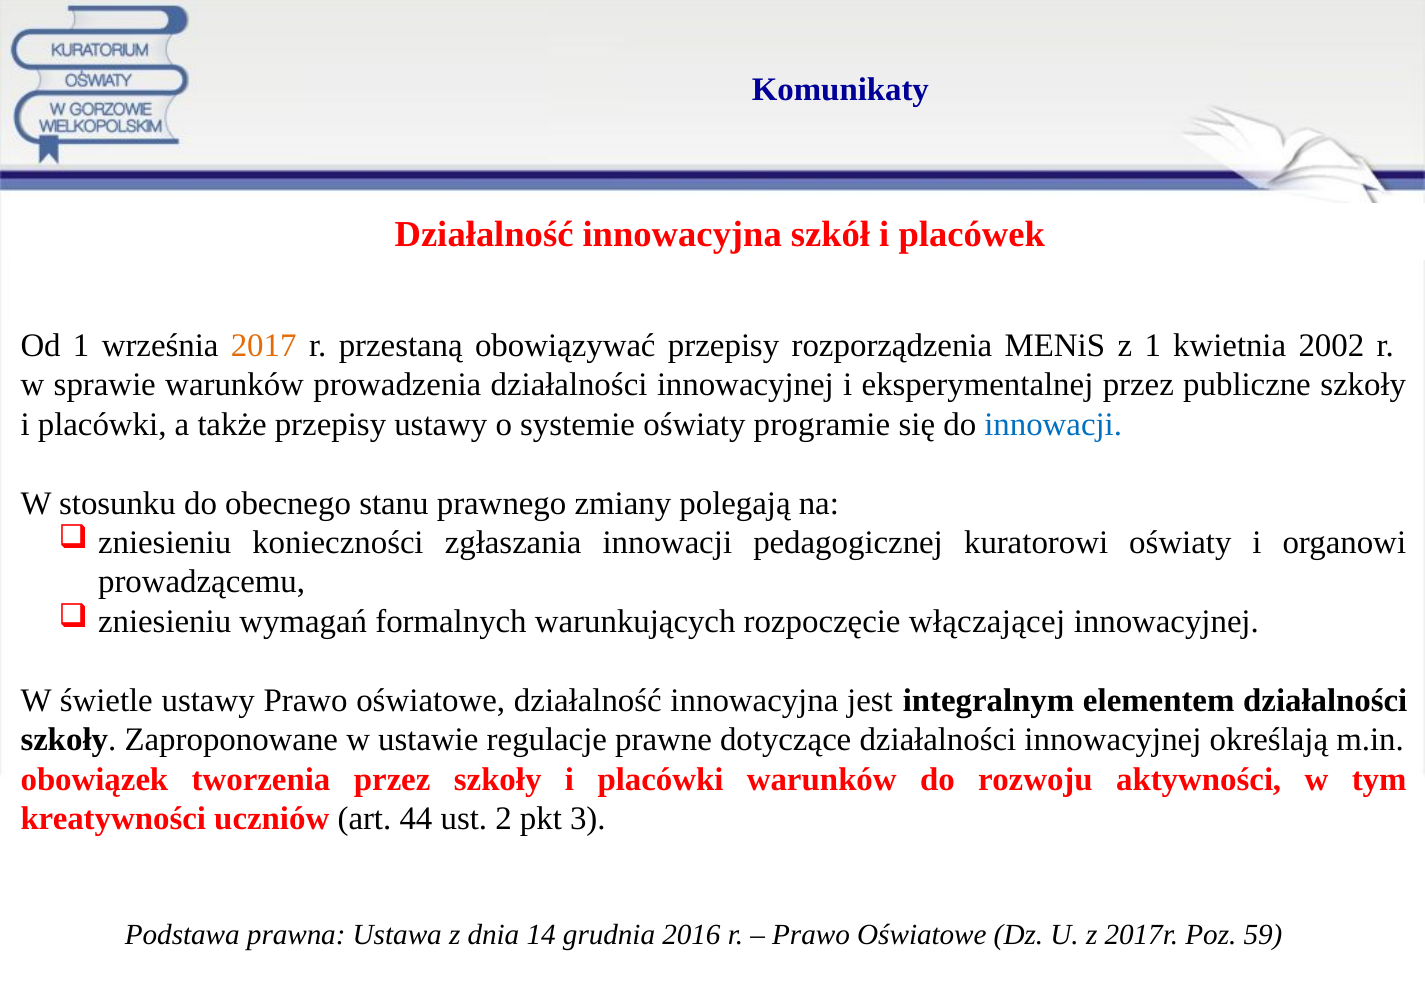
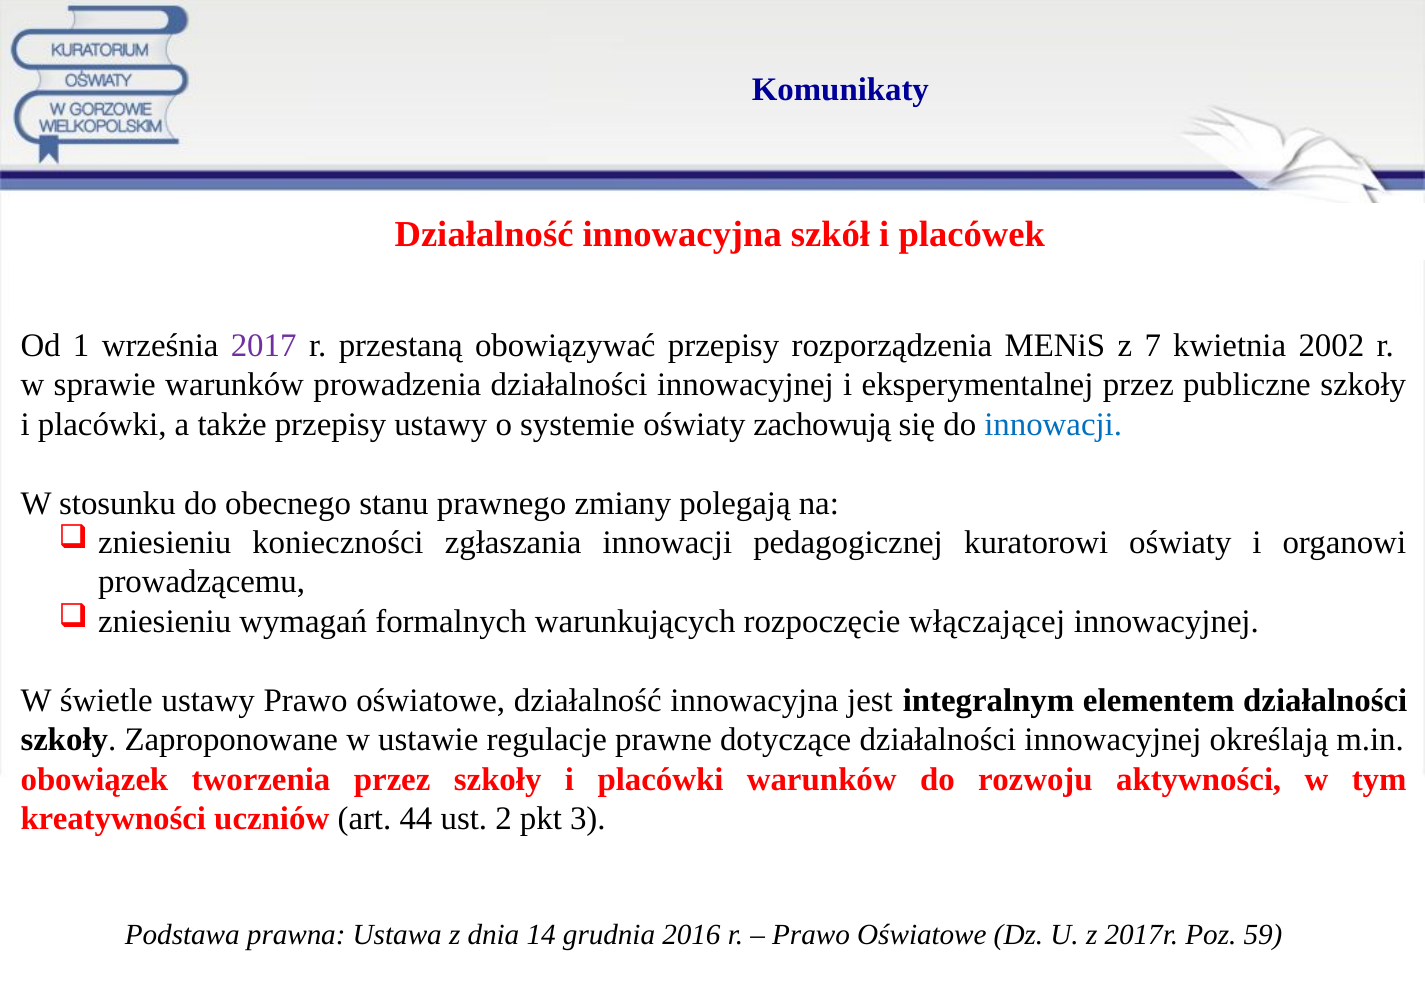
2017 colour: orange -> purple (264, 346)
z 1: 1 -> 7 (1153, 346)
programie: programie -> zachowują (822, 425)
